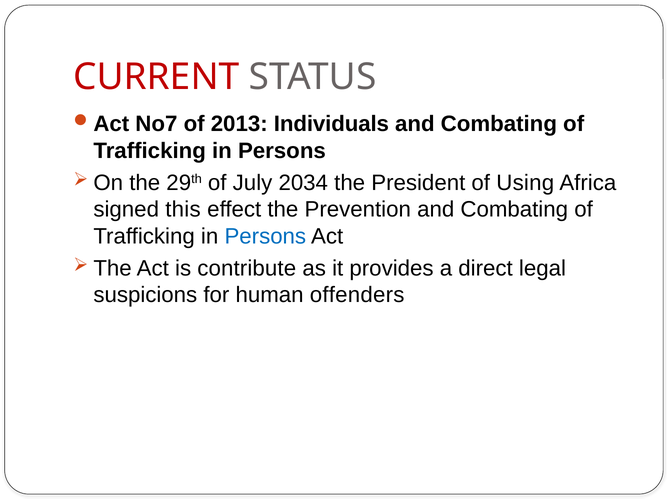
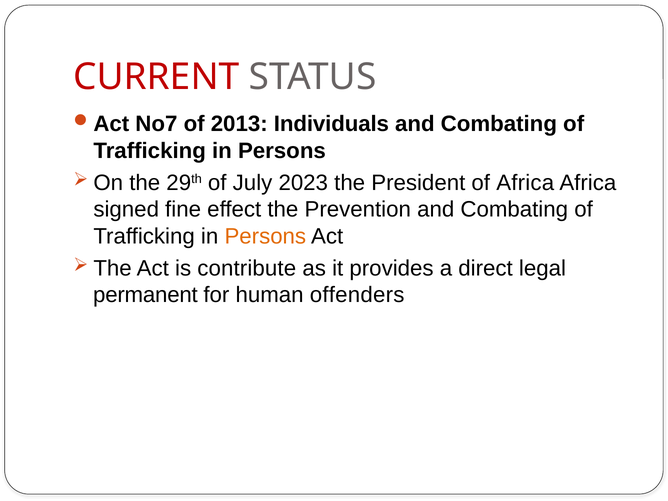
2034: 2034 -> 2023 (303, 183)
of Using: Using -> Africa (525, 183)
this: this -> fine (183, 210)
Persons colour: blue -> orange (265, 236)
suspicions: suspicions -> permanent (145, 295)
